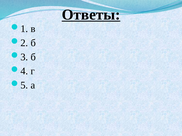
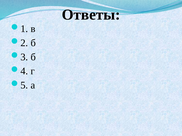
Ответы underline: present -> none (91, 15)
